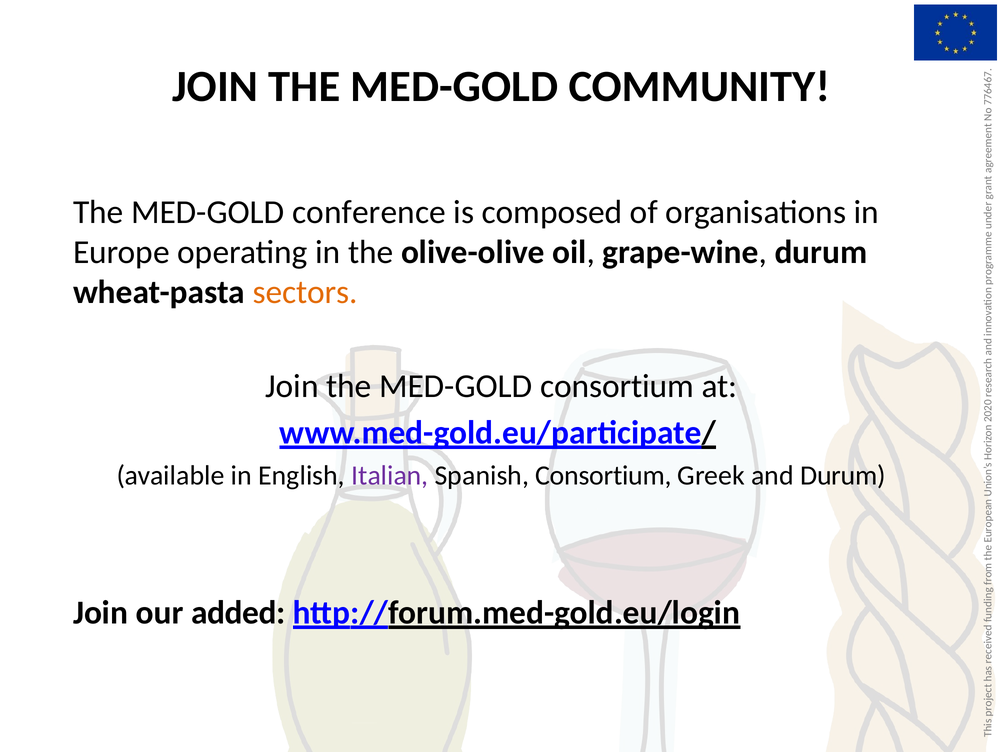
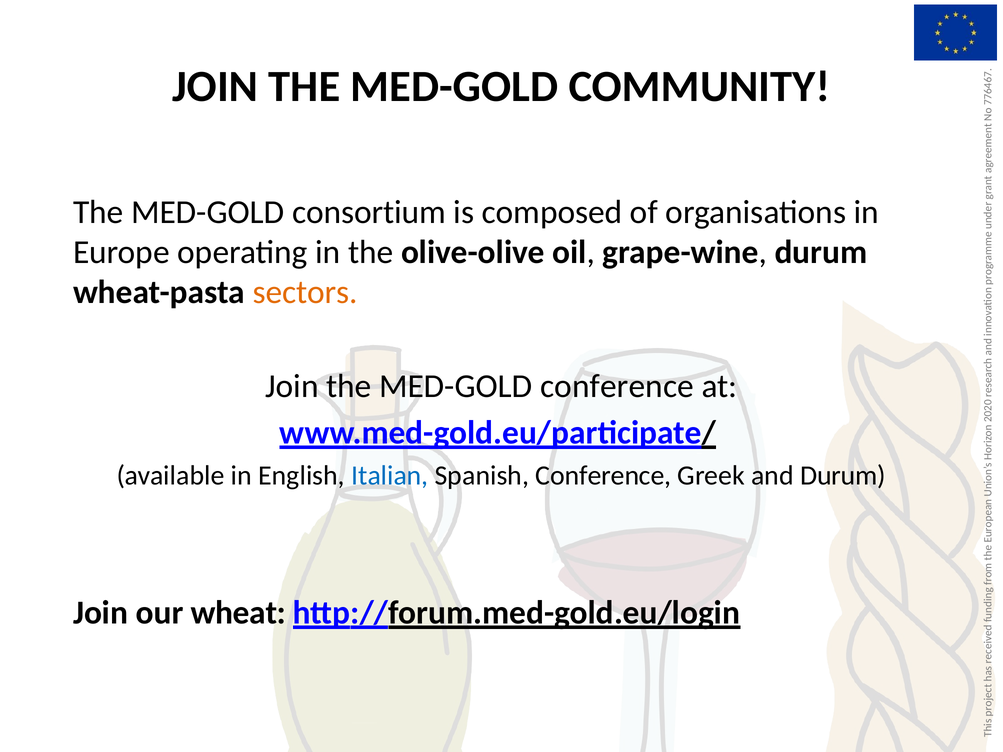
conference: conference -> consortium (369, 212)
MED-GOLD consortium: consortium -> conference (617, 386)
Italian colour: purple -> blue (390, 476)
Spanish Consortium: Consortium -> Conference (603, 476)
added: added -> wheat (238, 613)
